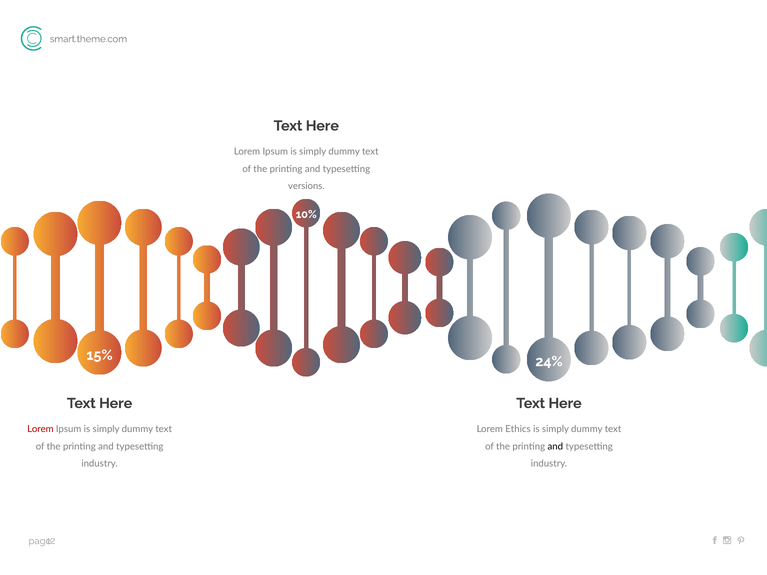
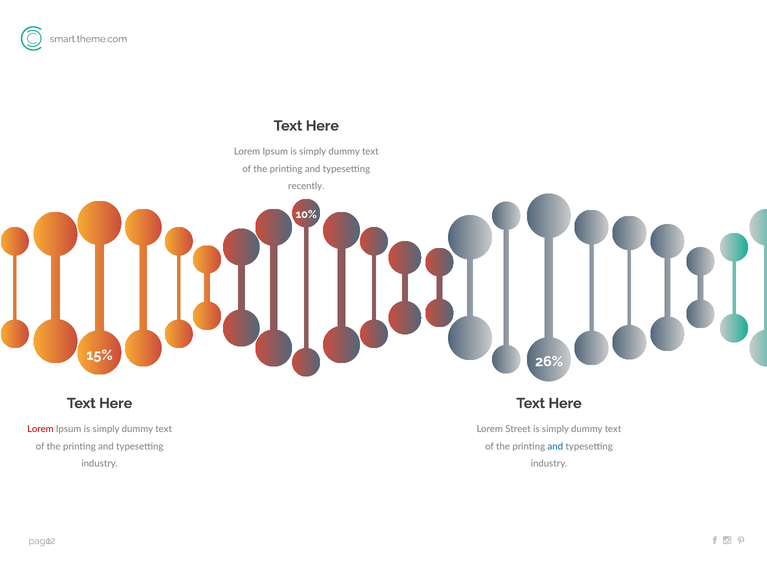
versions: versions -> recently (306, 186)
24%: 24% -> 26% (549, 362)
Ethics: Ethics -> Street (518, 429)
and colour: black -> blue (555, 447)
